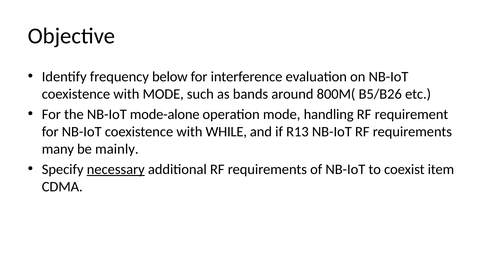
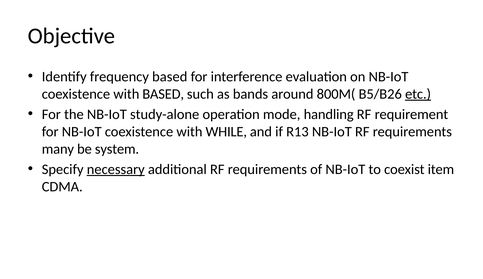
frequency below: below -> based (170, 77)
with MODE: MODE -> BASED (163, 94)
etc underline: none -> present (418, 94)
mode-alone: mode-alone -> study-alone (165, 114)
mainly: mainly -> system (117, 149)
